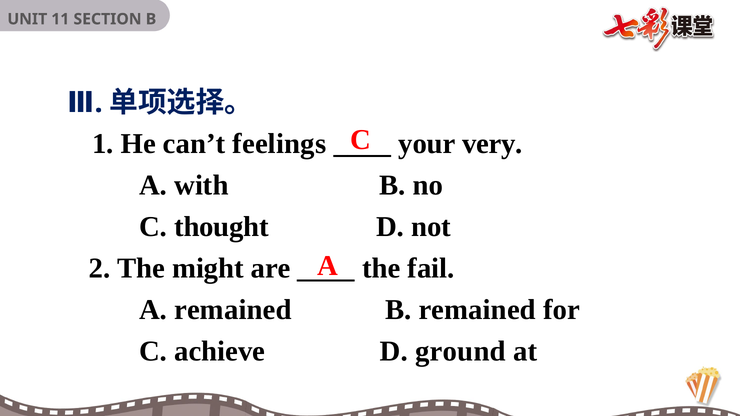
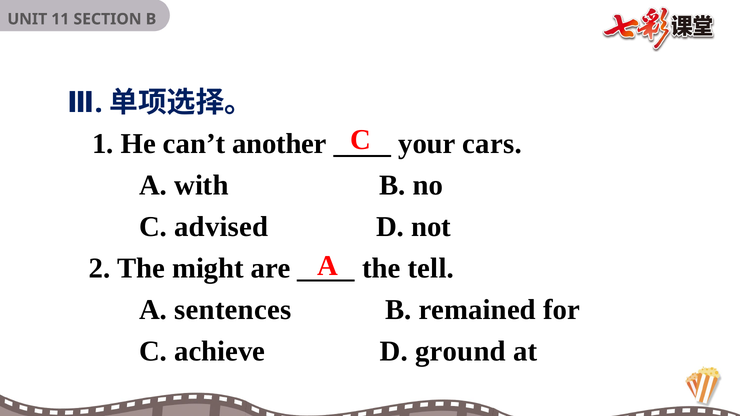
feelings: feelings -> another (279, 144)
very: very -> cars (492, 144)
thought: thought -> advised (221, 227)
fail: fail -> tell (431, 268)
A remained: remained -> sentences (233, 310)
